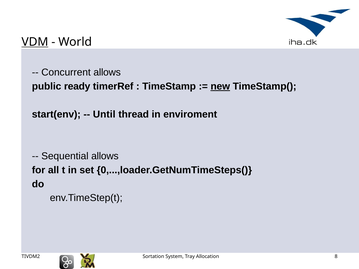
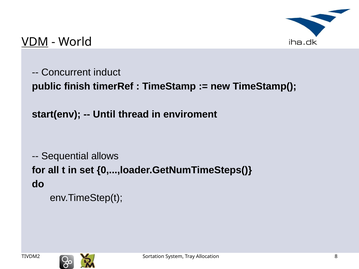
Concurrent allows: allows -> induct (107, 72)
ready: ready -> finish (77, 86)
new underline: present -> none (220, 86)
